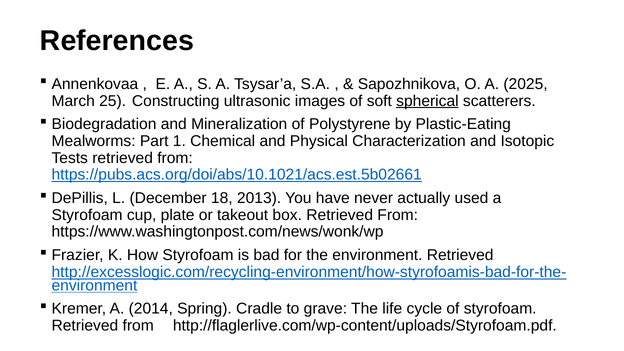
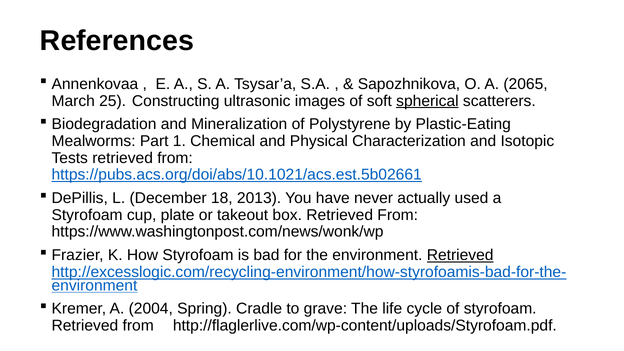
2025: 2025 -> 2065 (526, 84)
Retrieved underline: none -> present (460, 255)
2014: 2014 -> 2004 (151, 309)
